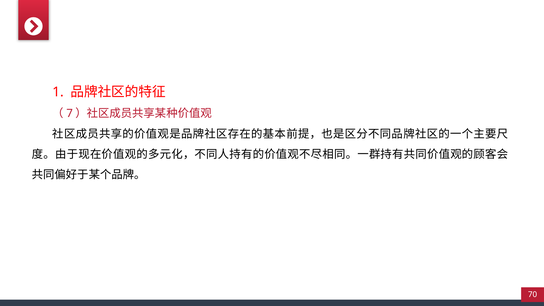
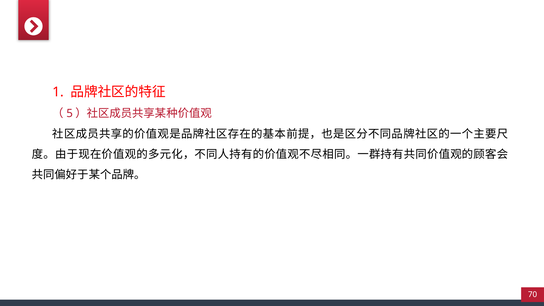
7: 7 -> 5 (70, 113)
